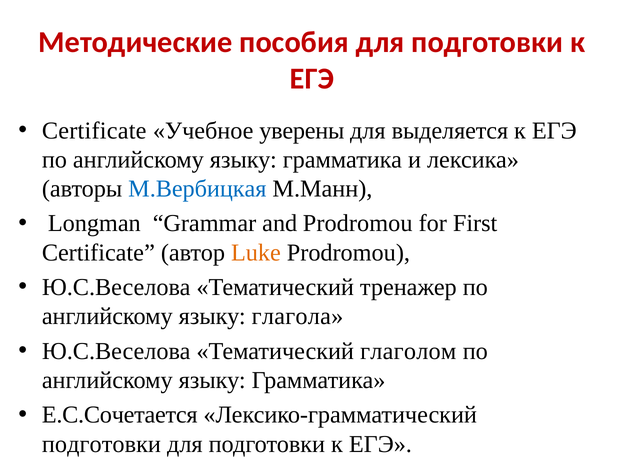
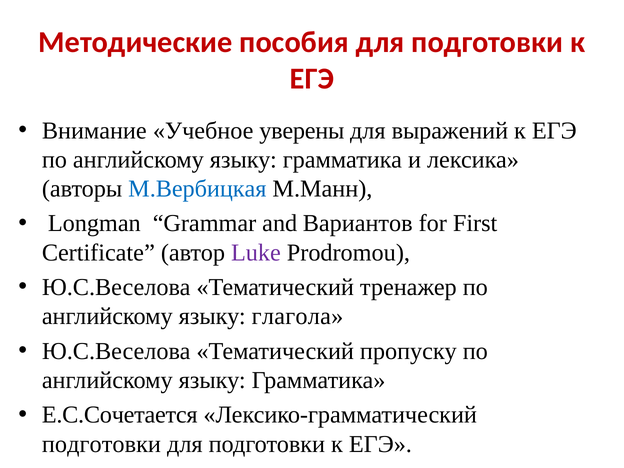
Certificate: Certificate -> Внимание (94, 131)
выделяется: выделяется -> выражений (450, 131)
and Prodromou: Prodromou -> Вариантов (358, 223)
Luke colour: orange -> purple (256, 253)
глаголом: глаголом -> пропуску (408, 351)
